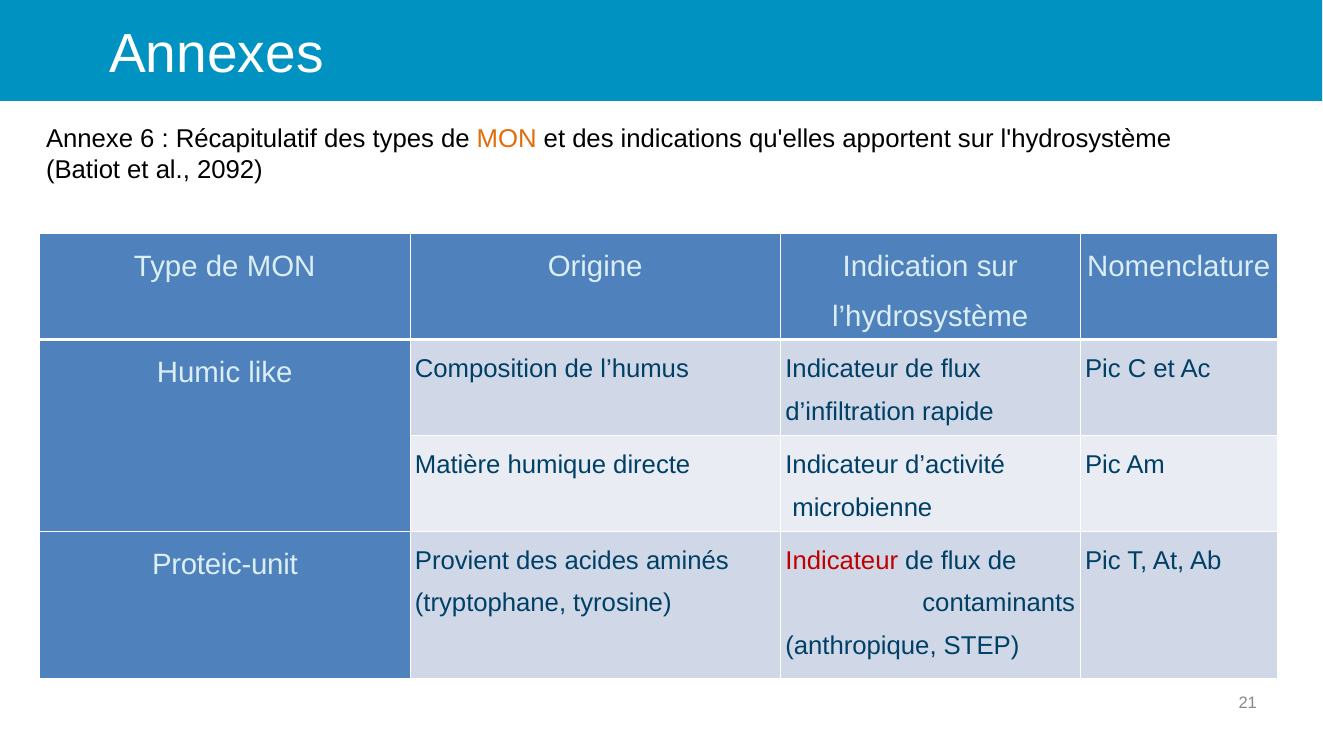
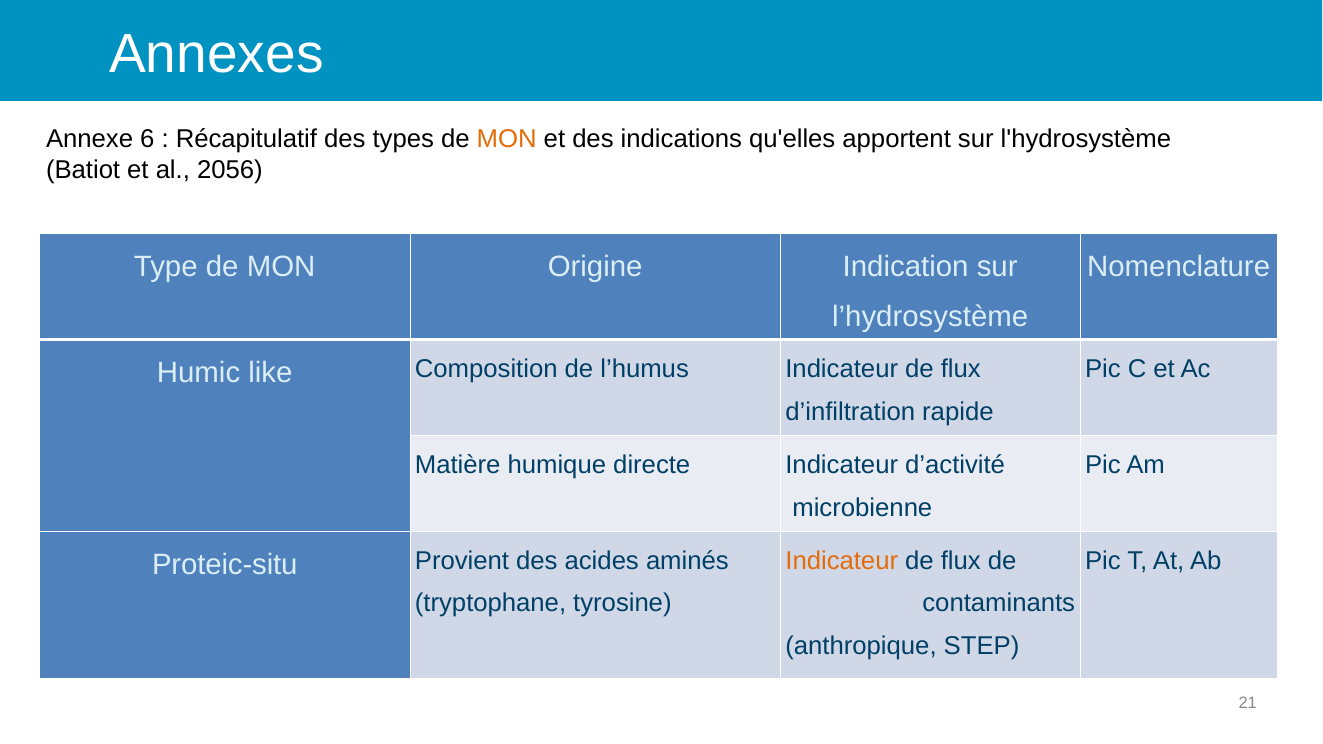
2092: 2092 -> 2056 (230, 170)
Indicateur colour: red -> orange (842, 561)
Proteic-unit: Proteic-unit -> Proteic-situ (225, 565)
